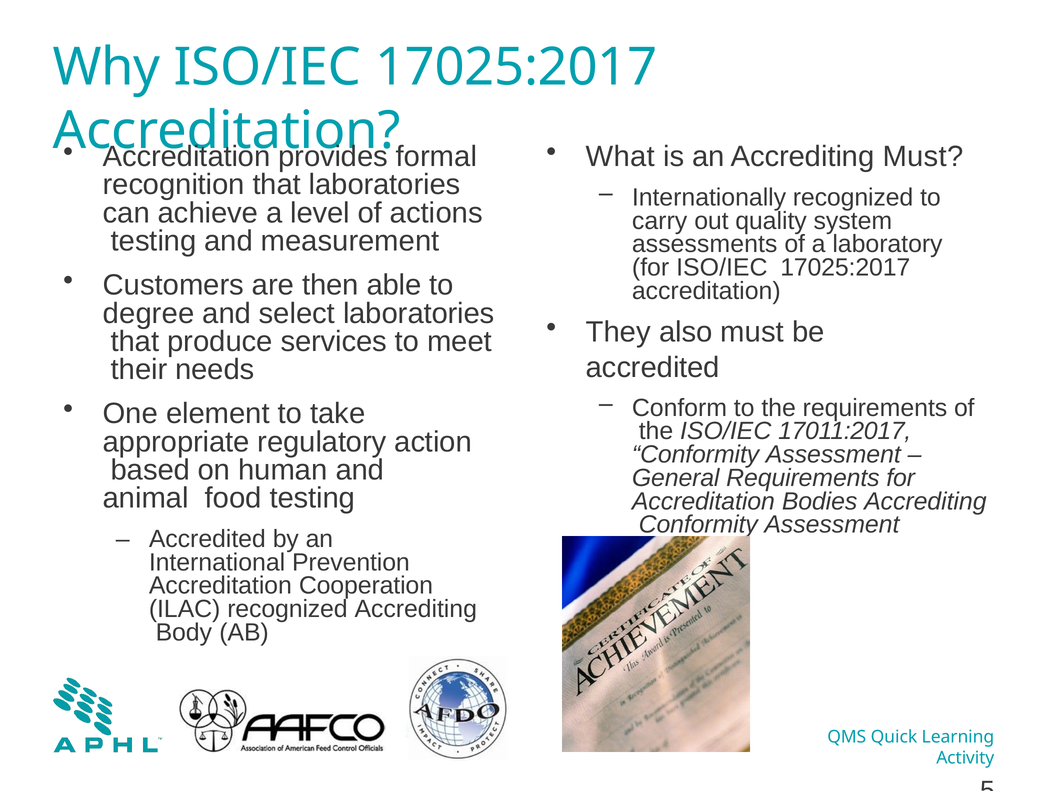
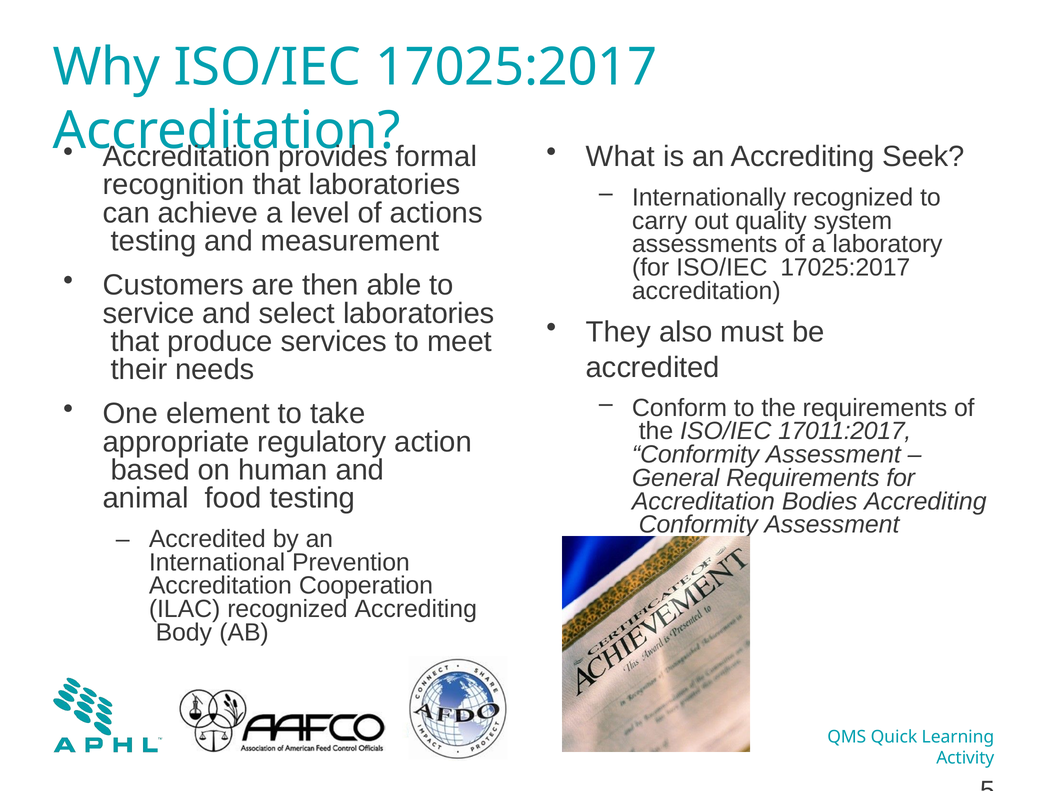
Accrediting Must: Must -> Seek (923, 157)
degree: degree -> service (149, 313)
